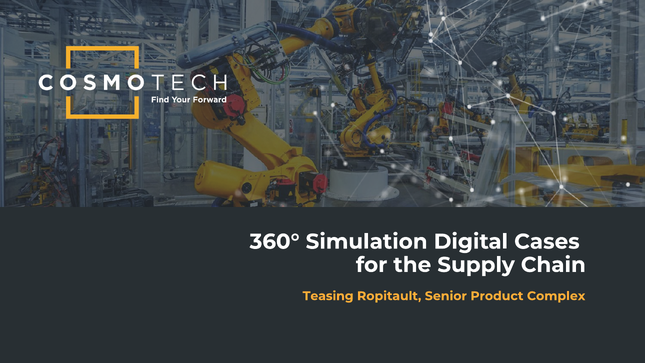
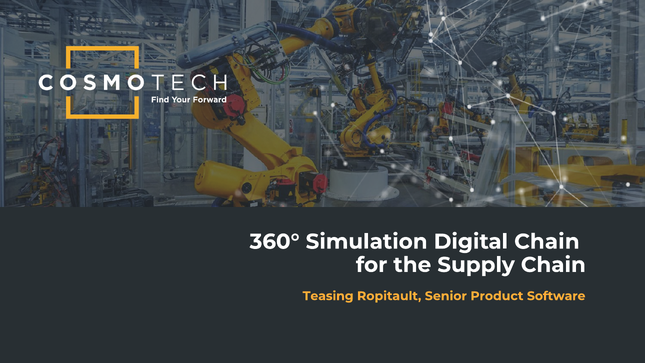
Digital Cases: Cases -> Chain (547, 242)
Complex: Complex -> Software (556, 296)
